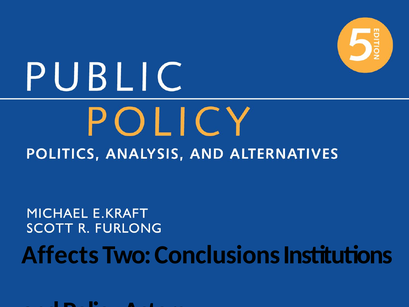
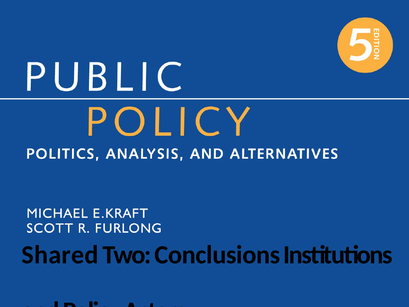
Affects: Affects -> Shared (60, 255)
